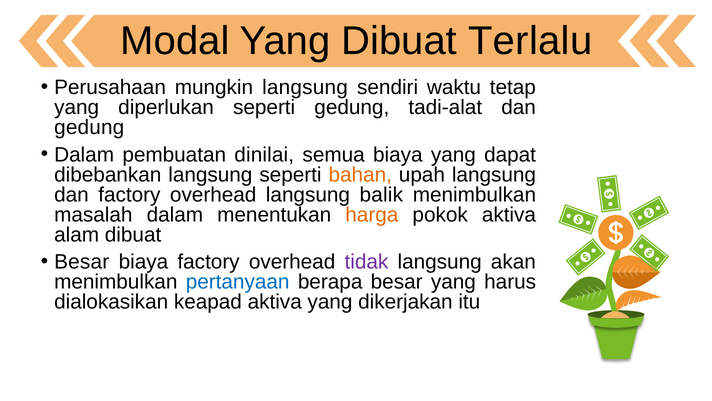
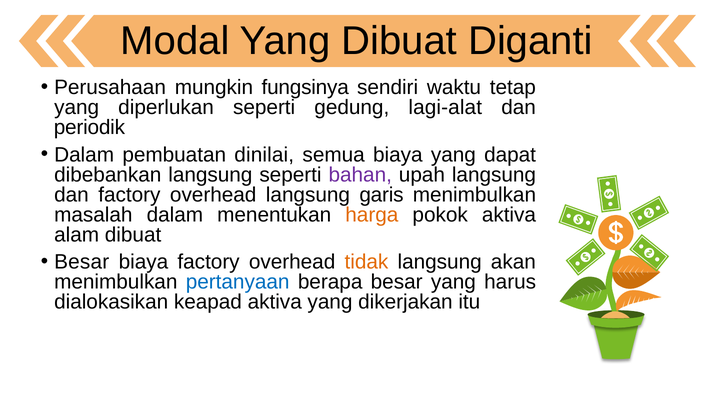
Terlalu: Terlalu -> Diganti (530, 41)
mungkin langsung: langsung -> fungsinya (305, 87)
tadi-alat: tadi-alat -> lagi-alat (445, 107)
gedung: gedung -> periodik (89, 127)
bahan colour: orange -> purple (360, 175)
balik: balik -> garis (381, 195)
tidak colour: purple -> orange (366, 262)
